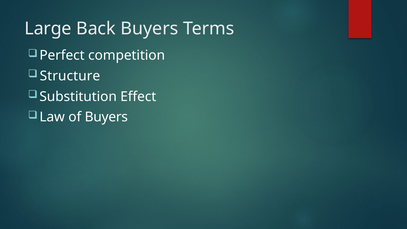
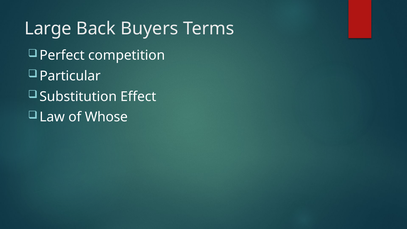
Structure: Structure -> Particular (70, 76)
of Buyers: Buyers -> Whose (106, 117)
